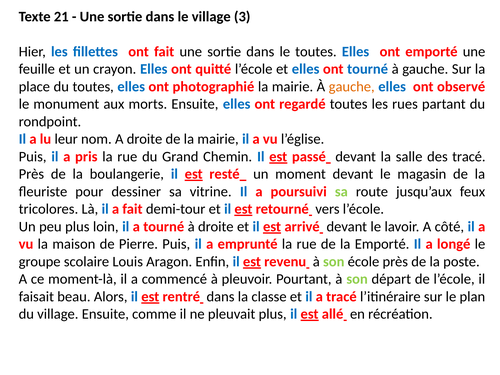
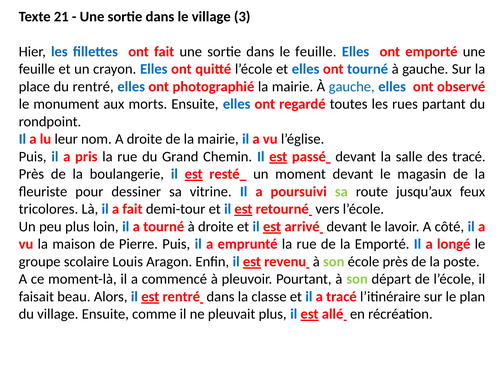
le toutes: toutes -> feuille (316, 52)
du toutes: toutes -> rentré (93, 87)
gauche colour: orange -> blue (352, 87)
